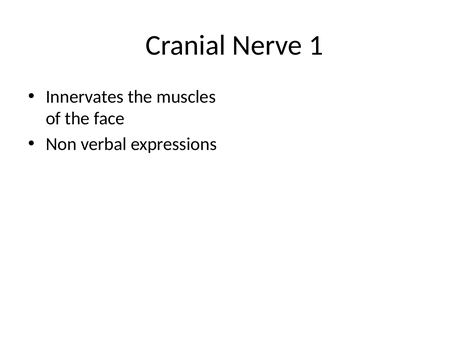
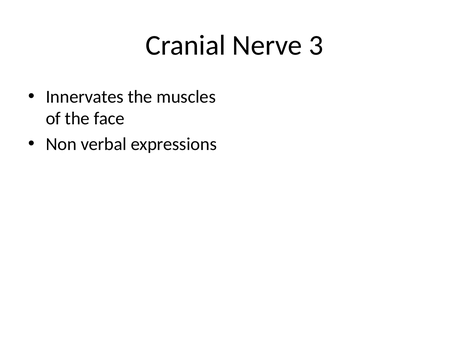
1: 1 -> 3 (316, 45)
